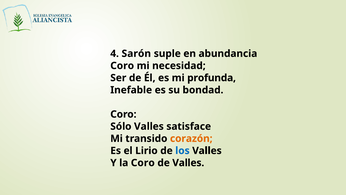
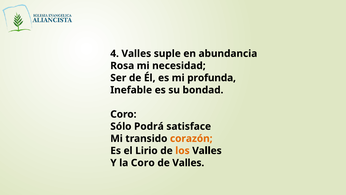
4 Sarón: Sarón -> Valles (136, 53)
Coro: Coro -> Rosa (122, 66)
Sólo Valles: Valles -> Podrá (149, 126)
los colour: blue -> orange (182, 150)
